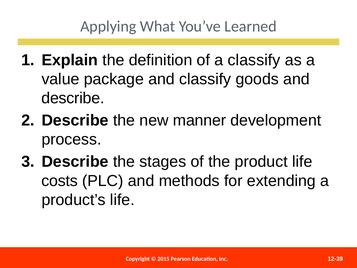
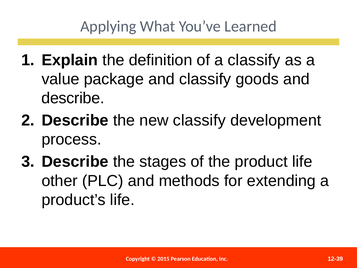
new manner: manner -> classify (199, 120)
costs: costs -> other (60, 181)
